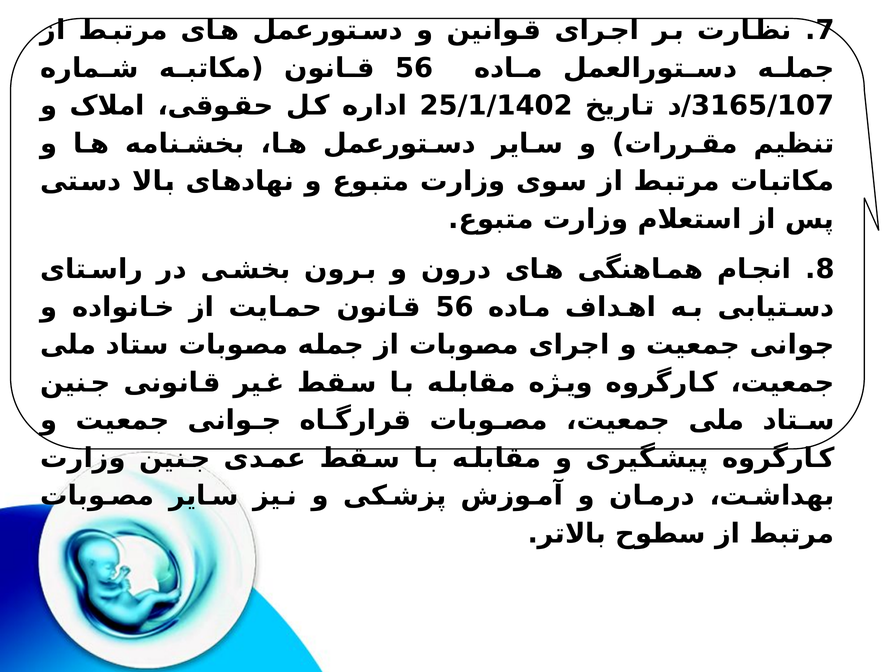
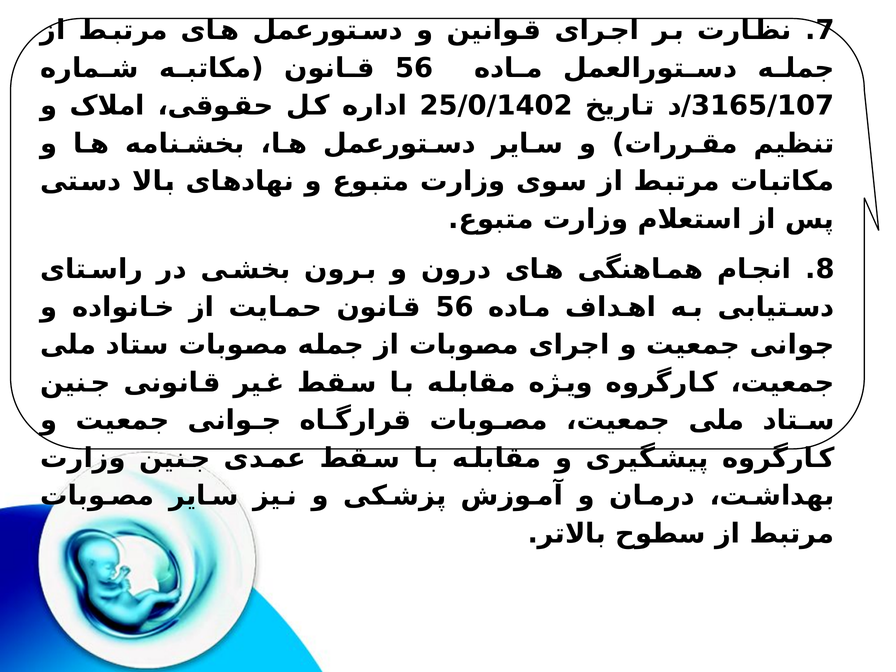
25/1/1402: 25/1/1402 -> 25/0/1402 (496, 106)
